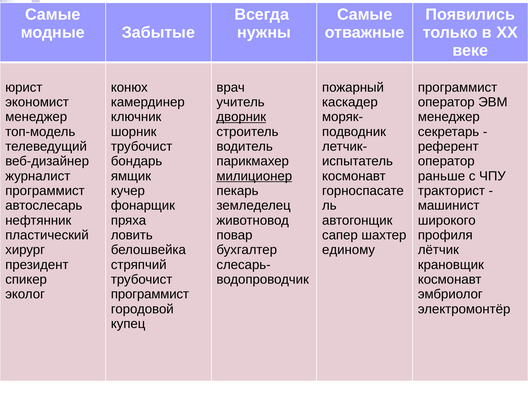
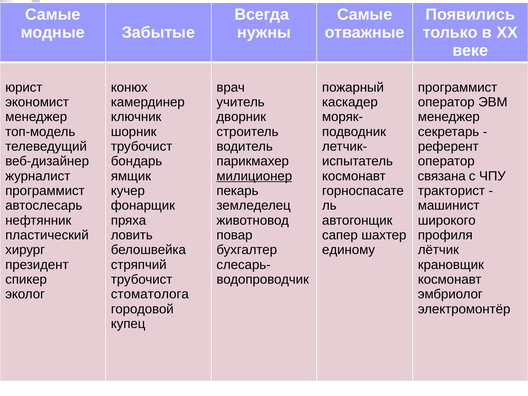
дворник underline: present -> none (241, 117)
раньше: раньше -> связана (442, 176)
программист: программист -> стоматолога (150, 294)
